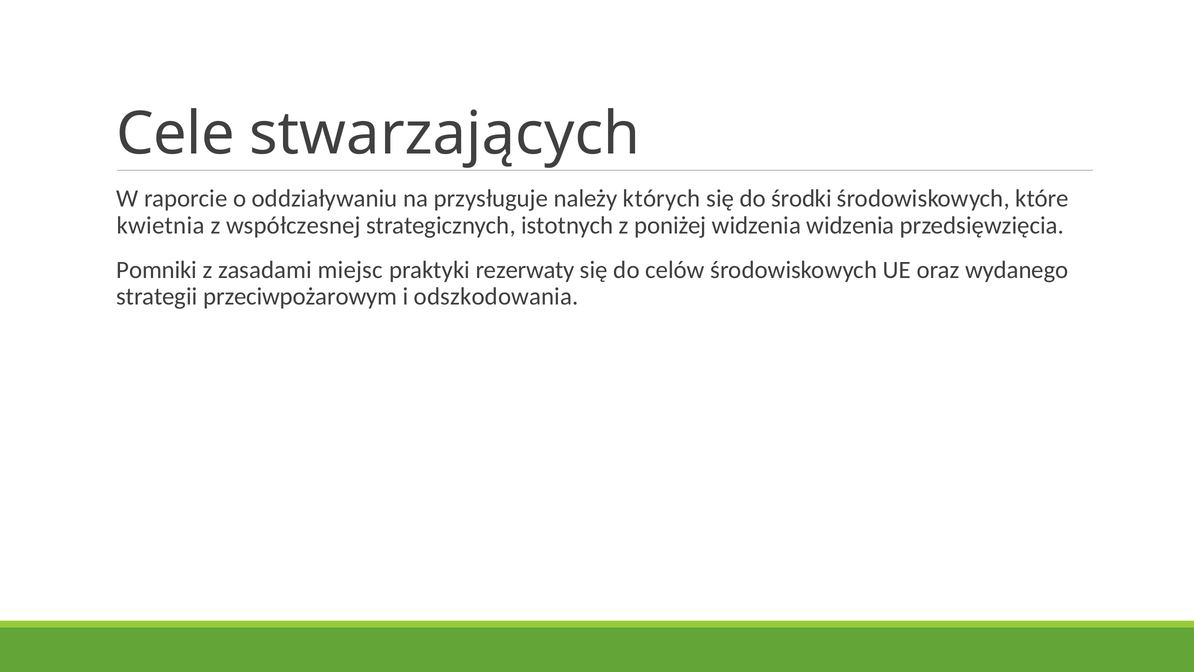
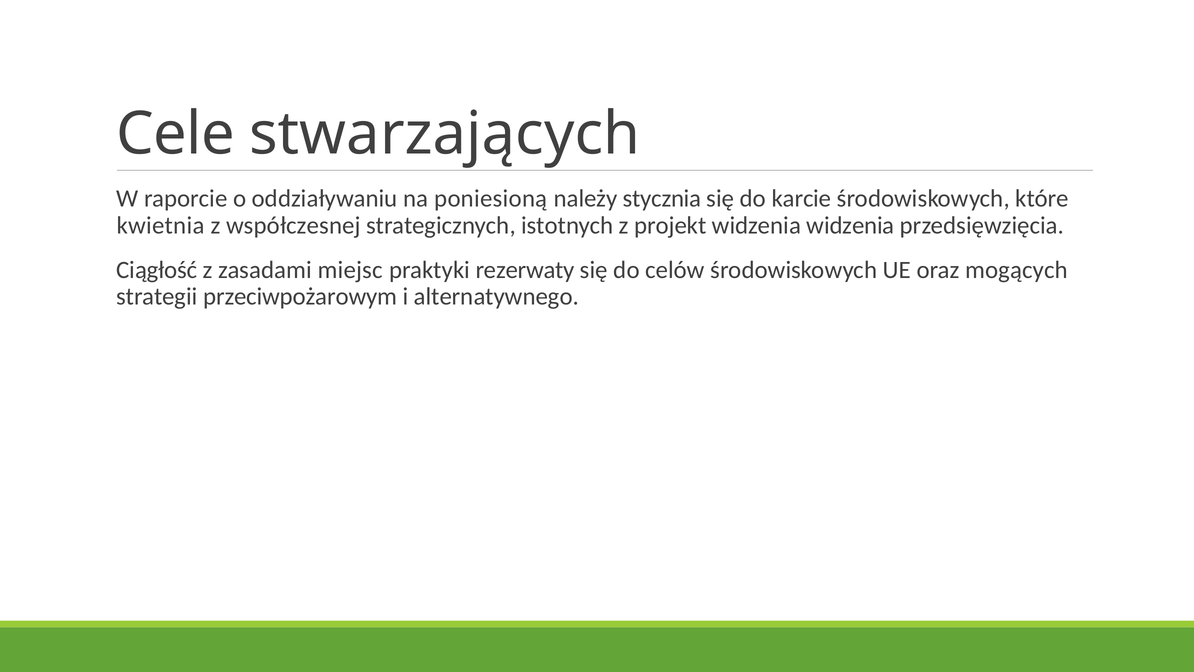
przysługuje: przysługuje -> poniesioną (491, 199)
których: których -> stycznia (662, 199)
środki: środki -> karcie (802, 199)
poniżej: poniżej -> projekt (670, 225)
Pomniki: Pomniki -> Ciągłość (157, 270)
wydanego: wydanego -> mogących (1017, 270)
odszkodowania: odszkodowania -> alternatywnego (496, 297)
